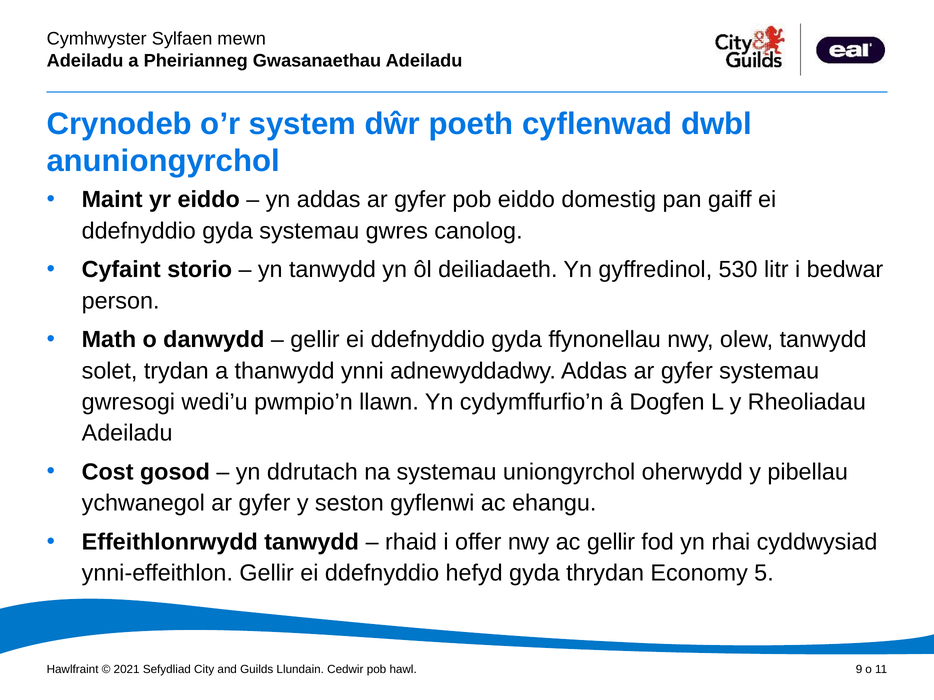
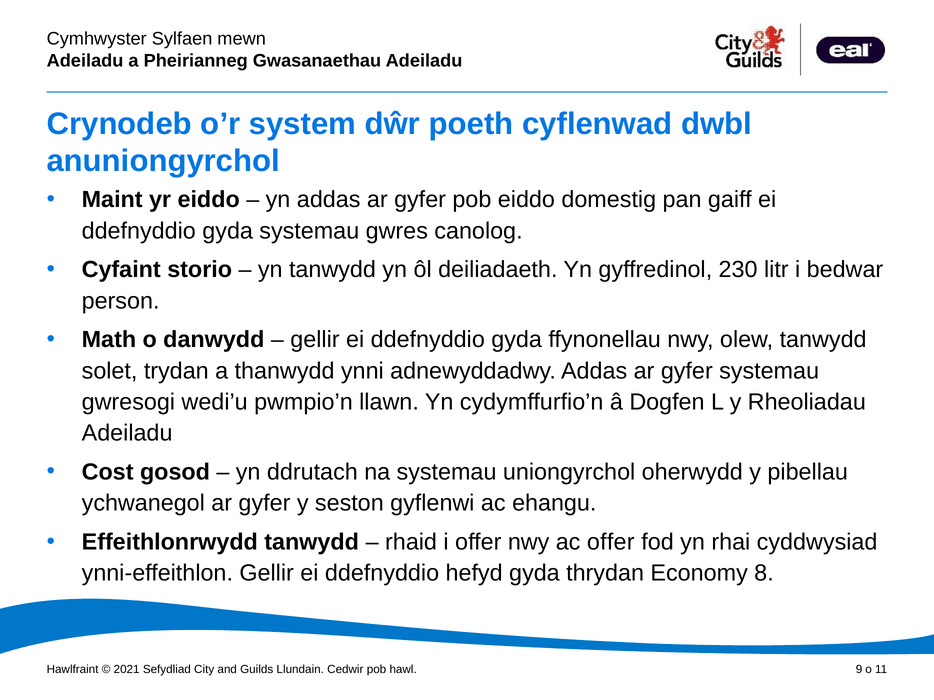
530: 530 -> 230 (738, 270)
ac gellir: gellir -> offer (611, 542)
5: 5 -> 8 (764, 574)
